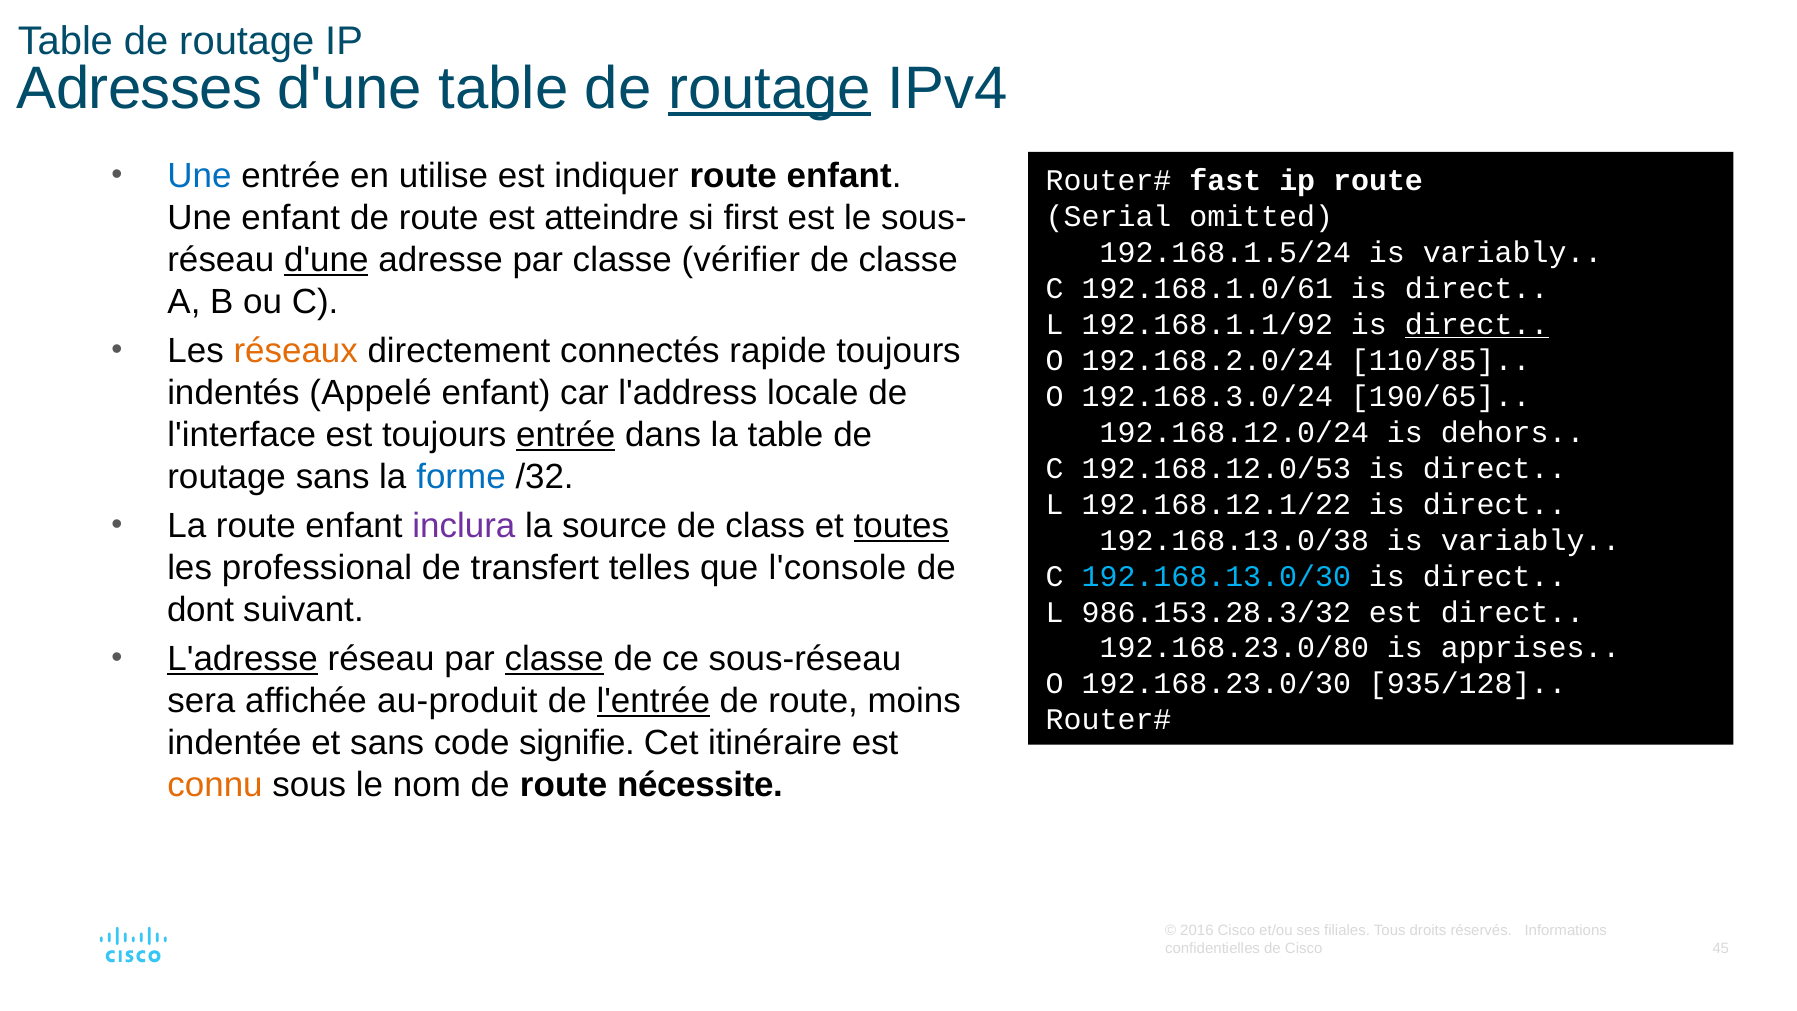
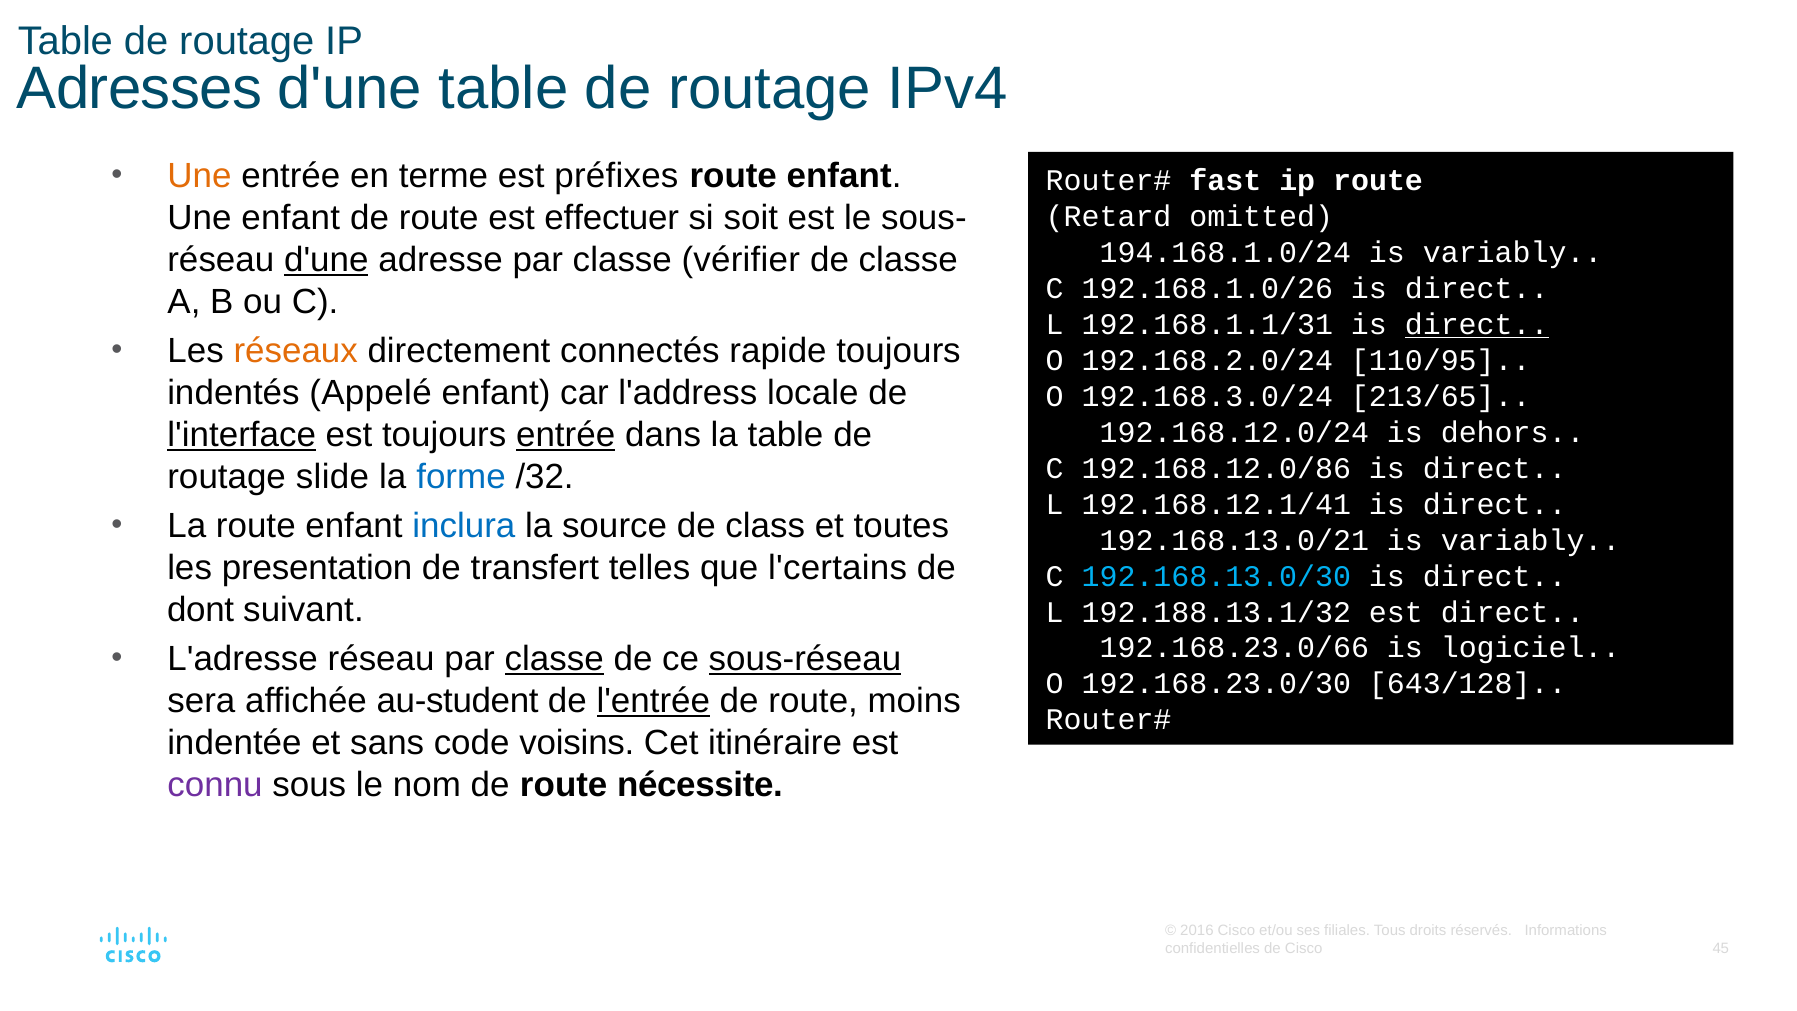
routage underline: present -> none (770, 88)
Une colour: blue -> orange (199, 176)
utilise: utilise -> terme (444, 176)
indiquer: indiquer -> préfixes (616, 176)
atteindre: atteindre -> effectuer (612, 218)
first: first -> soit (751, 218)
Serial: Serial -> Retard (1109, 217)
192.168.1.5/24: 192.168.1.5/24 -> 194.168.1.0/24 (1225, 253)
192.168.1.0/61: 192.168.1.0/61 -> 192.168.1.0/26 (1207, 289)
192.168.1.1/92: 192.168.1.1/92 -> 192.168.1.1/31 (1207, 325)
110/85: 110/85 -> 110/95 (1441, 360)
190/65: 190/65 -> 213/65 (1441, 396)
l'interface underline: none -> present (242, 435)
192.168.12.0/53: 192.168.12.0/53 -> 192.168.12.0/86 (1216, 468)
routage sans: sans -> slide (332, 477)
192.168.12.1/22: 192.168.12.1/22 -> 192.168.12.1/41 (1216, 504)
inclura colour: purple -> blue (464, 526)
toutes underline: present -> none (901, 526)
192.168.13.0/38: 192.168.13.0/38 -> 192.168.13.0/21 (1234, 540)
professional: professional -> presentation (317, 568)
l'console: l'console -> l'certains (838, 568)
986.153.28.3/32: 986.153.28.3/32 -> 192.188.13.1/32 (1216, 612)
192.168.23.0/80: 192.168.23.0/80 -> 192.168.23.0/66 (1234, 648)
apprises: apprises -> logiciel (1531, 648)
L'adresse underline: present -> none (243, 659)
sous-réseau underline: none -> present (805, 659)
935/128: 935/128 -> 643/128 (1468, 684)
au-produit: au-produit -> au-student (458, 701)
signifie: signifie -> voisins (577, 743)
connu colour: orange -> purple (215, 785)
